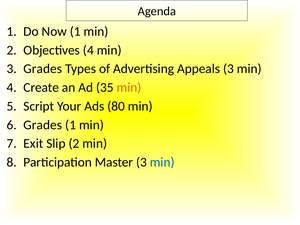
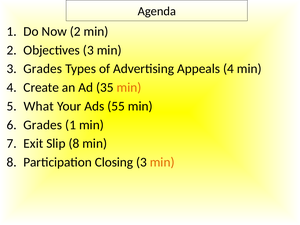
Now 1: 1 -> 2 (75, 31)
Objectives 4: 4 -> 3 (88, 50)
Appeals 3: 3 -> 4 (229, 69)
Script: Script -> What (39, 106)
80: 80 -> 55 (116, 106)
Slip 2: 2 -> 8 (74, 144)
Master: Master -> Closing (114, 162)
min colour: blue -> orange (162, 162)
